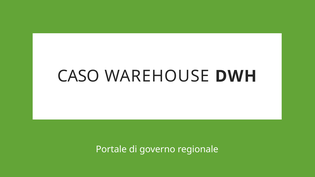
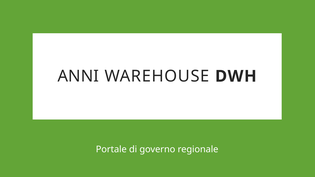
CASO: CASO -> ANNI (78, 76)
